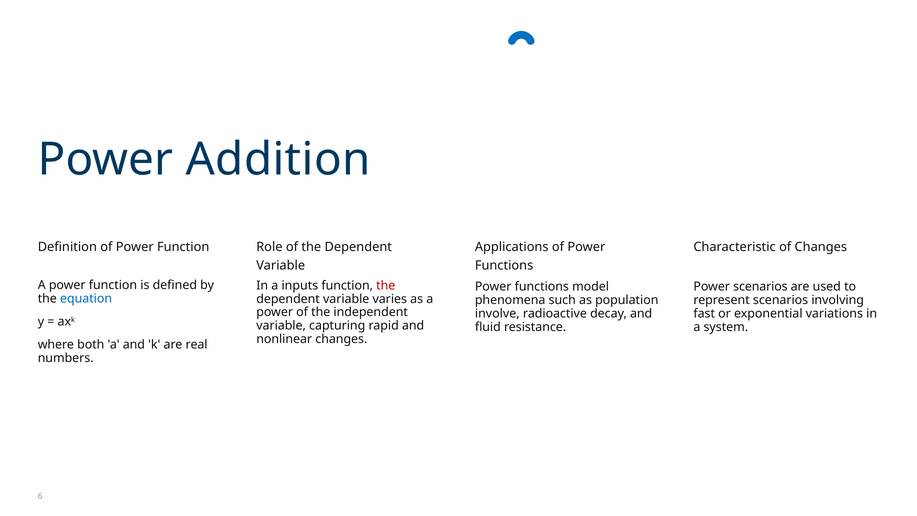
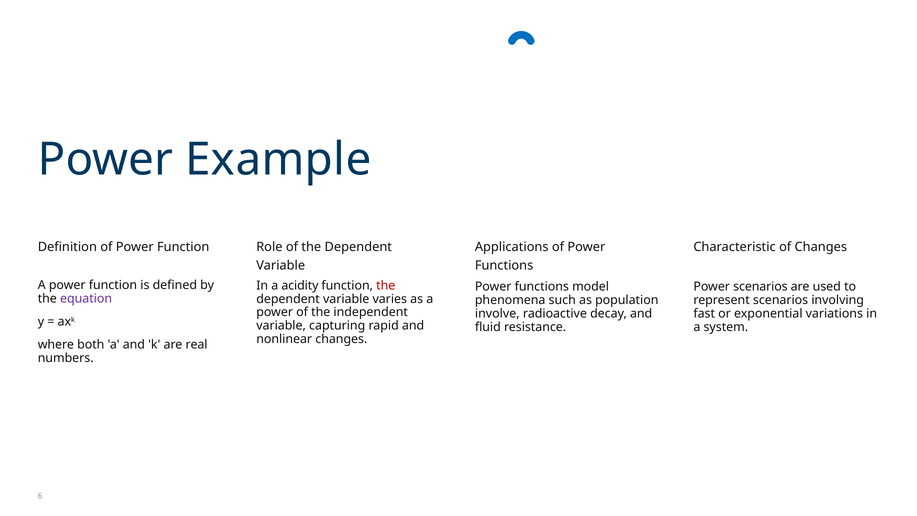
Addition: Addition -> Example (278, 160)
inputs: inputs -> acidity (300, 285)
equation colour: blue -> purple (86, 299)
